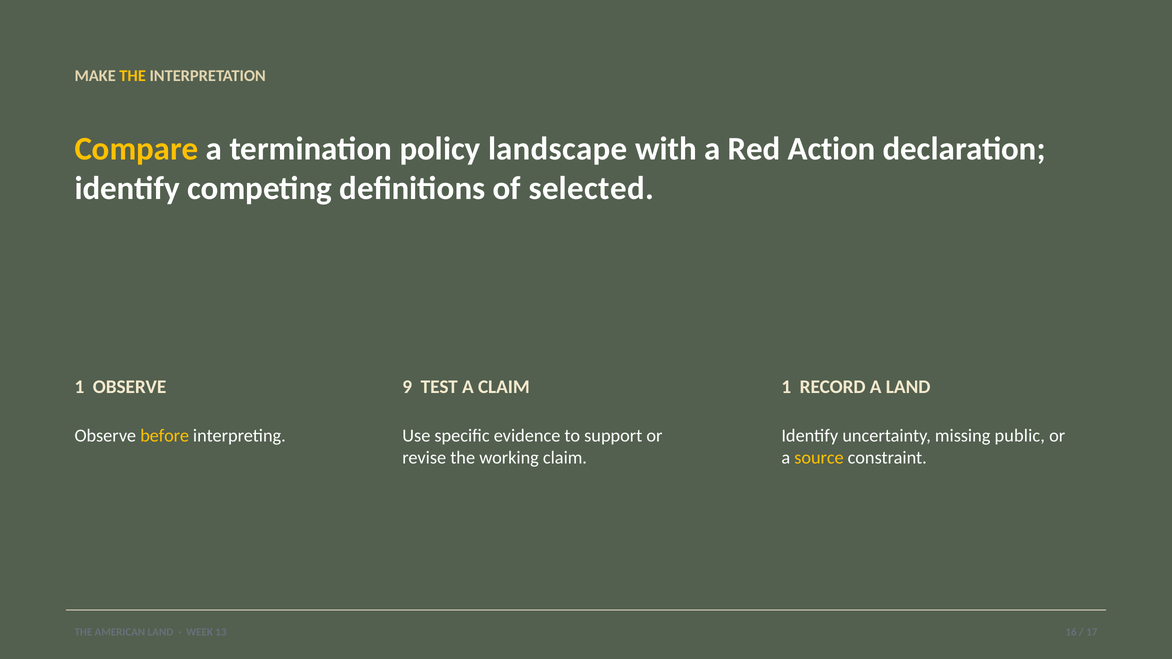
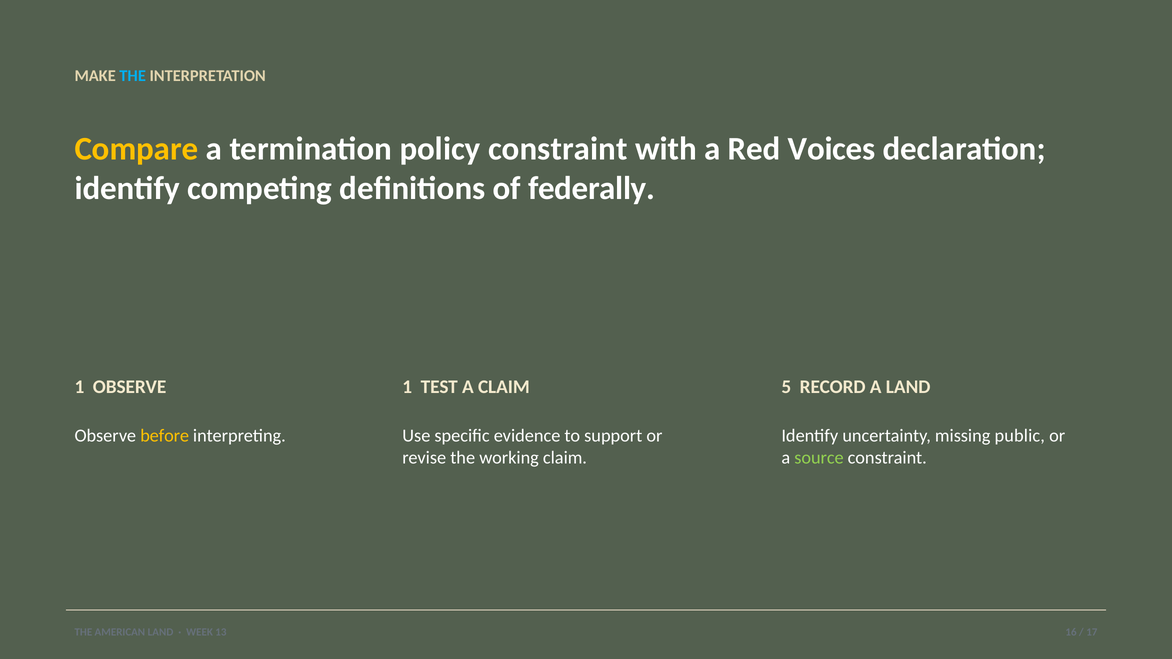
THE colour: yellow -> light blue (133, 76)
policy landscape: landscape -> constraint (558, 149)
Action: Action -> Voices (832, 149)
selected: selected -> federally (592, 189)
OBSERVE 9: 9 -> 1 (407, 387)
CLAIM 1: 1 -> 5 (786, 387)
source colour: yellow -> light green (819, 458)
